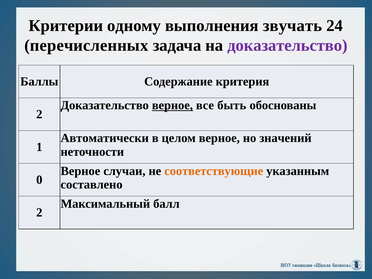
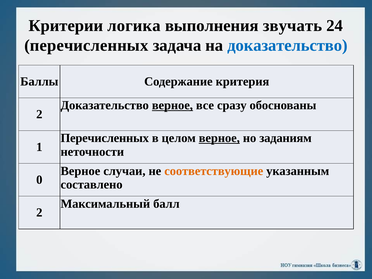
одному: одному -> логика (134, 26)
доказательство colour: purple -> blue (287, 45)
быть: быть -> сразу (232, 105)
Автоматически: Автоматически -> Перечисленных (105, 138)
верное underline: none -> present (219, 138)
значений: значений -> заданиям (285, 138)
